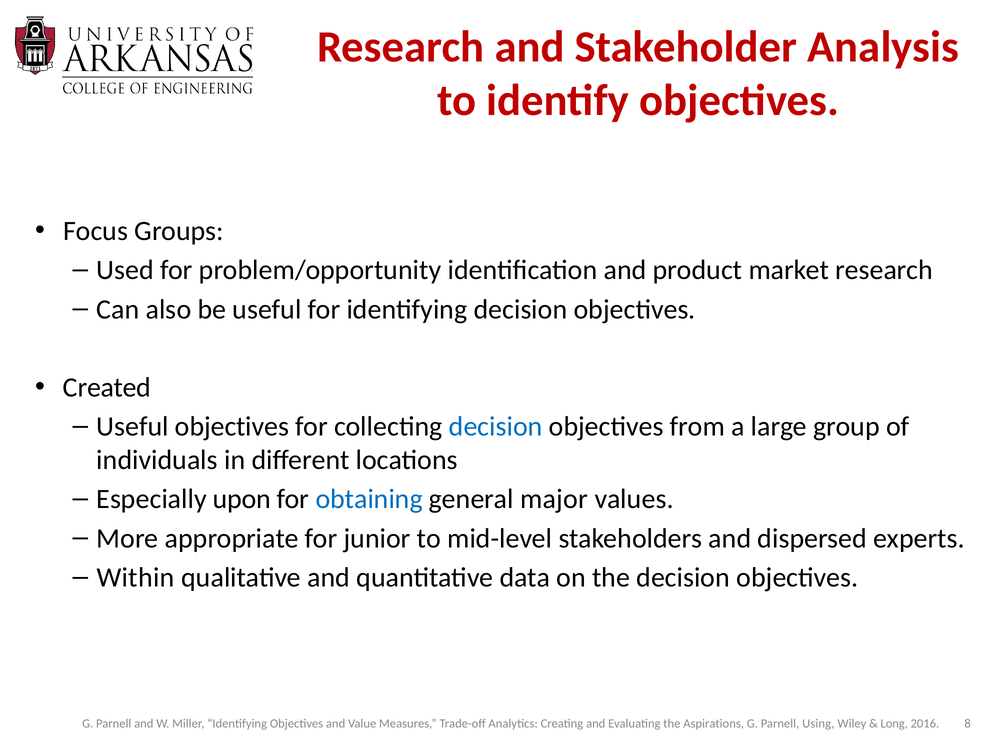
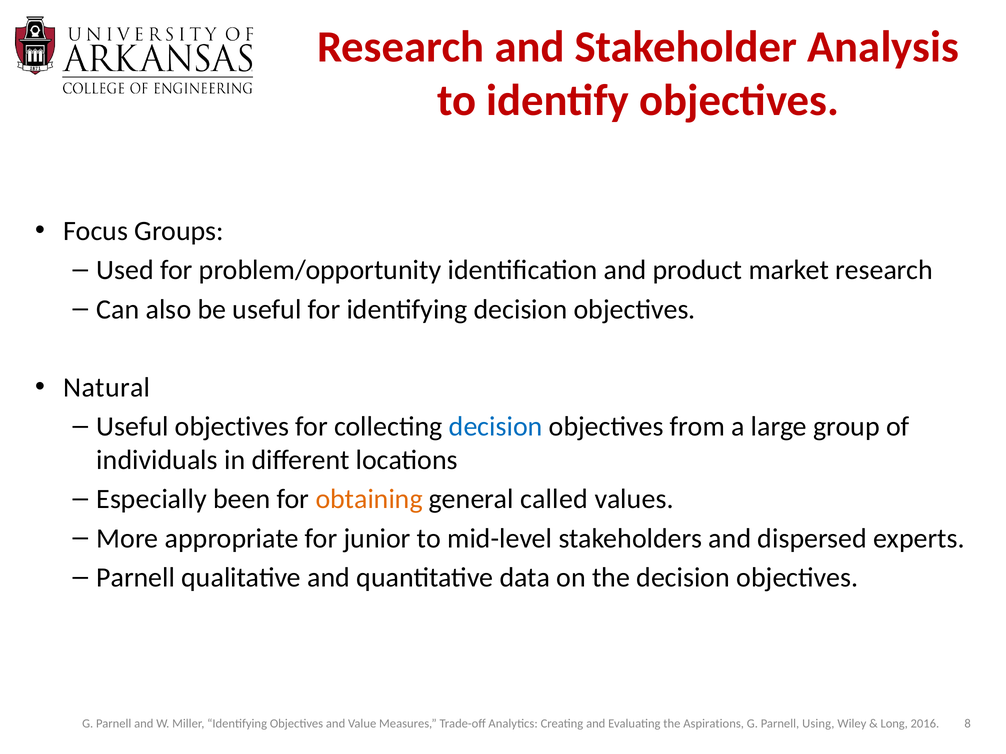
Created: Created -> Natural (107, 388)
upon: upon -> been (242, 500)
obtaining colour: blue -> orange (369, 500)
major: major -> called (554, 500)
Within: Within -> Parnell (136, 578)
